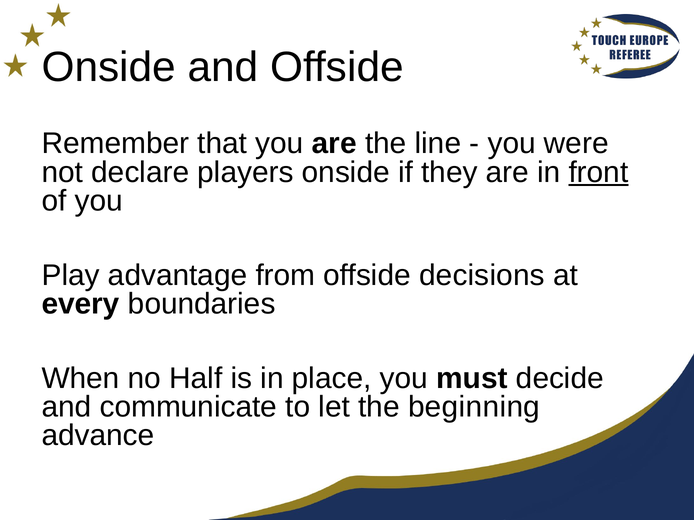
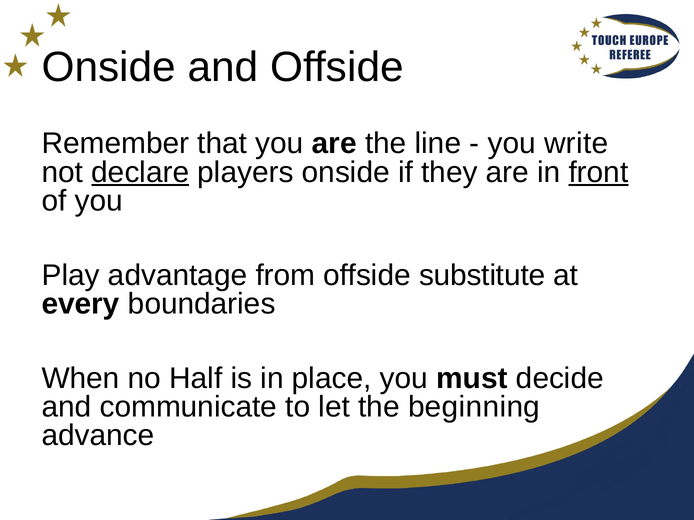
were: were -> write (576, 144)
declare underline: none -> present (140, 172)
decisions: decisions -> substitute (482, 276)
